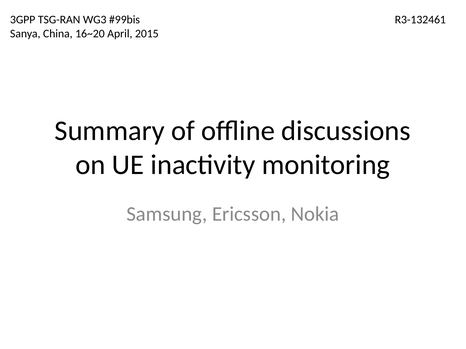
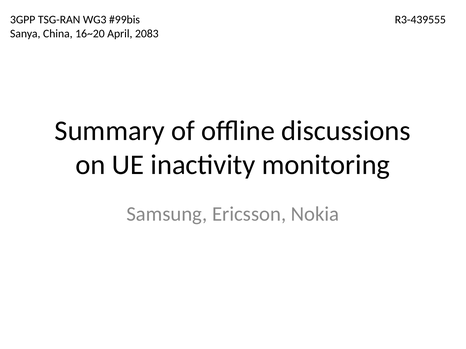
R3-132461: R3-132461 -> R3-439555 (420, 20)
2015: 2015 -> 2083 (147, 34)
